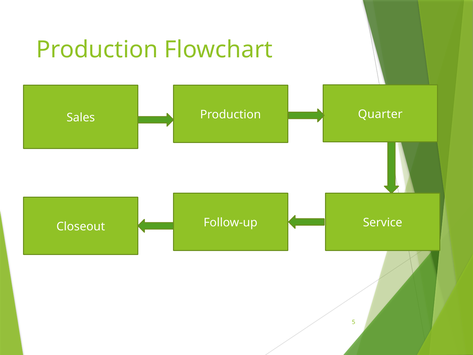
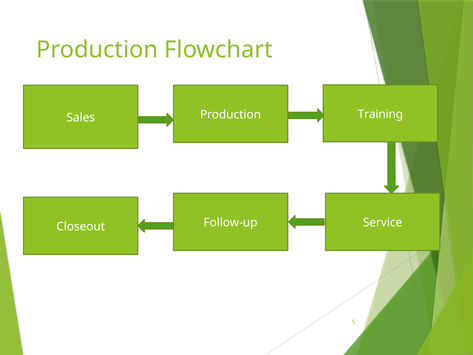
Quarter: Quarter -> Training (380, 114)
